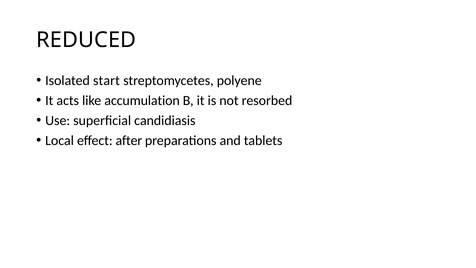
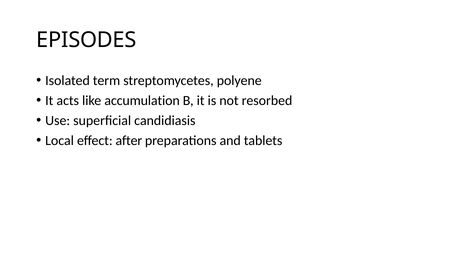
REDUCED: REDUCED -> EPISODES (86, 40)
start: start -> term (107, 80)
